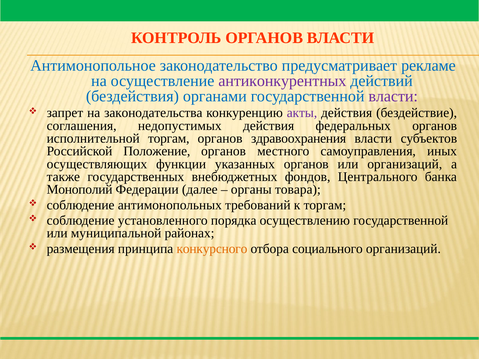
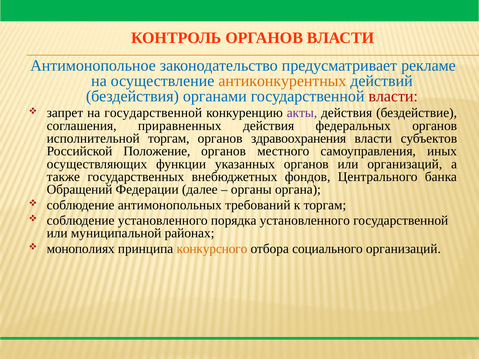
антиконкурентных colour: purple -> orange (282, 81)
власти colour: purple -> red (393, 96)
на законодательства: законодательства -> государственной (153, 113)
недопустимых: недопустимых -> приравненных (180, 126)
Монополий: Монополий -> Обращений (80, 190)
товара: товара -> органа (298, 190)
порядка осуществлению: осуществлению -> установленного (305, 221)
размещения: размещения -> монополиях (81, 249)
